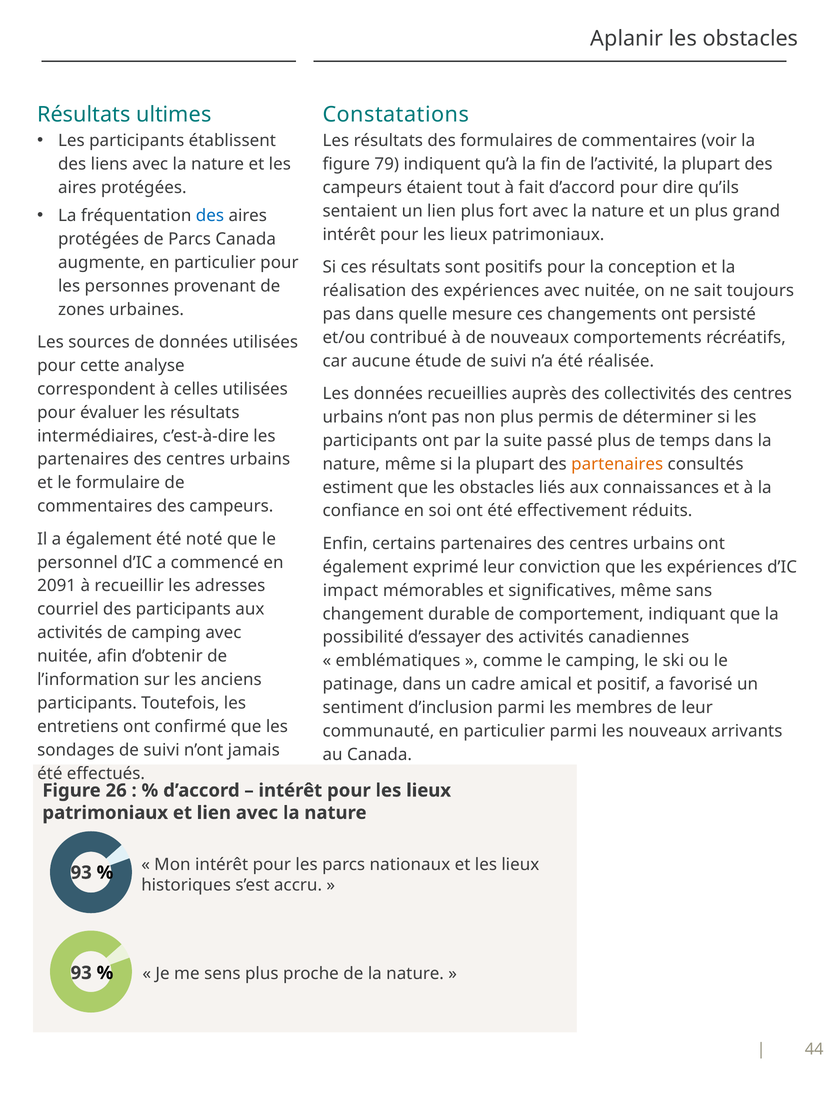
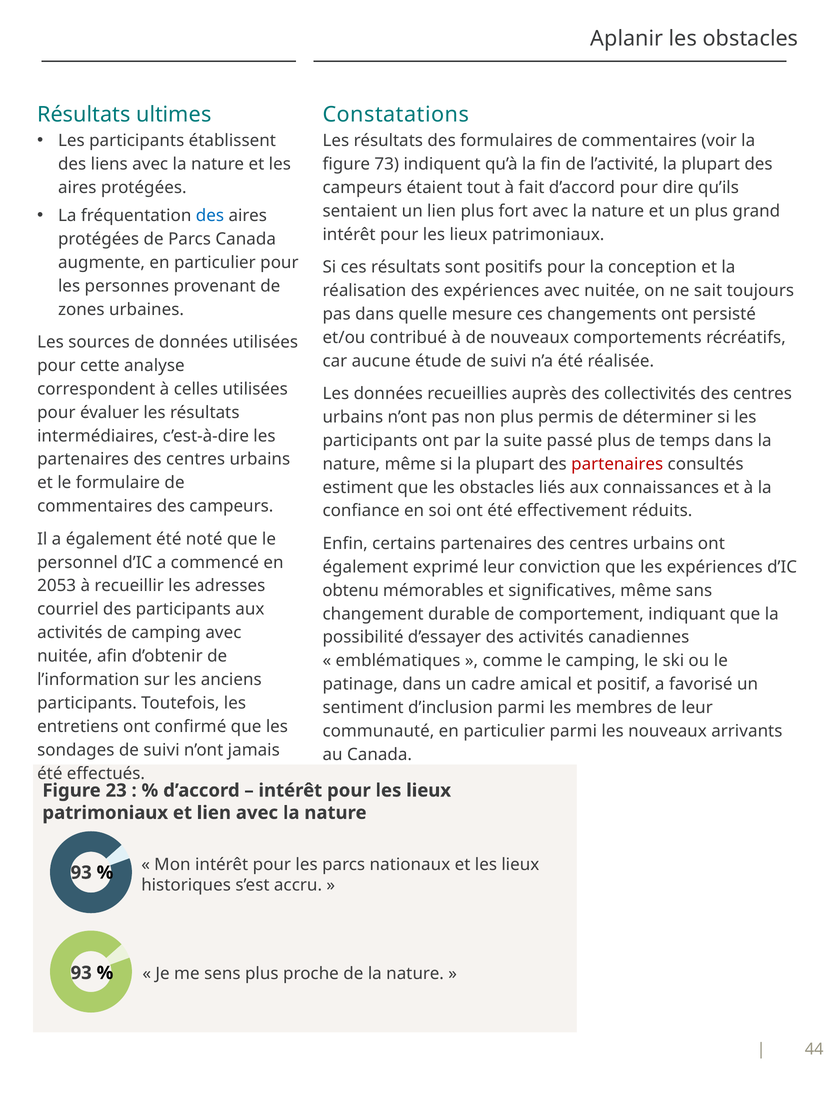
79: 79 -> 73 (387, 164)
partenaires colour: orange -> red (617, 464)
2091: 2091 -> 2053 (57, 586)
impact: impact -> obtenu (351, 591)
26: 26 -> 23 (116, 791)
